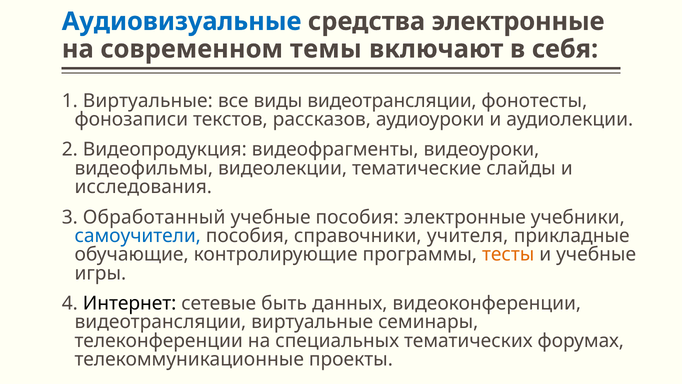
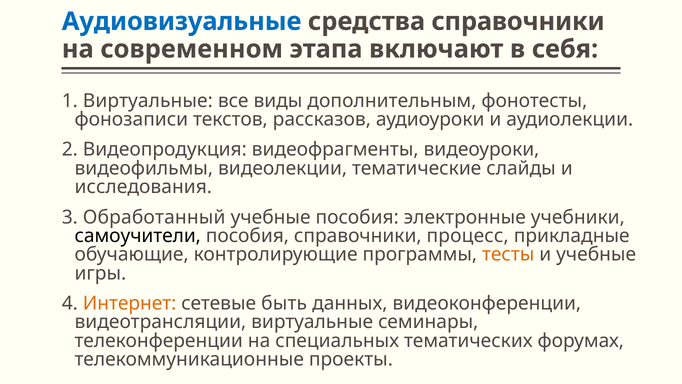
средства электронные: электронные -> справочники (518, 21)
темы: темы -> этапа (326, 49)
виды видеотрансляции: видеотрансляции -> дополнительным (392, 101)
самоучители colour: blue -> black (138, 236)
учителя: учителя -> процесс (468, 236)
Интернет colour: black -> orange (130, 303)
